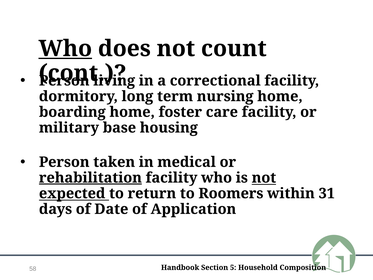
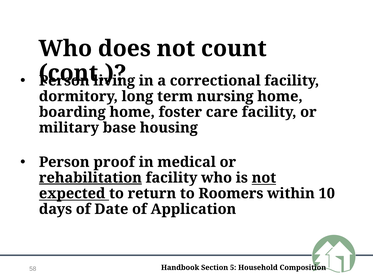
Who underline: present -> none (65, 49)
taken: taken -> proof (114, 162)
31: 31 -> 10 (327, 193)
